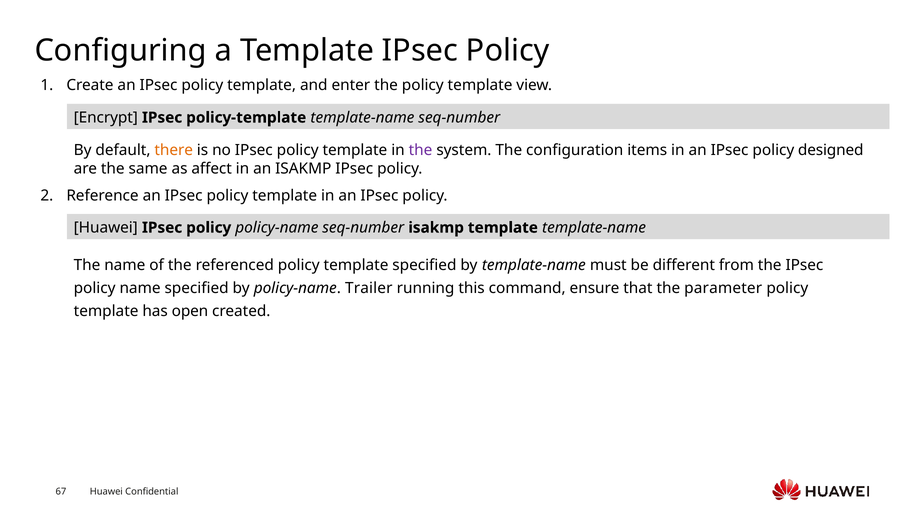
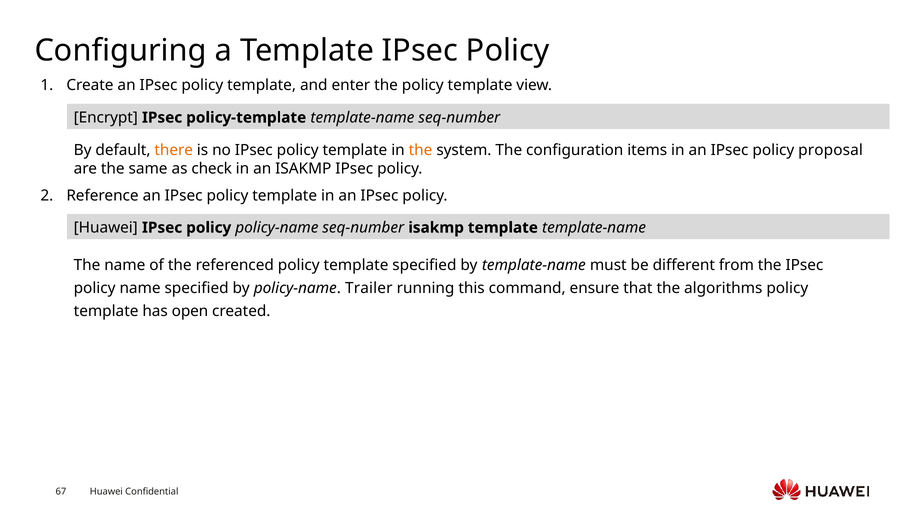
the colour: purple -> orange (421, 150)
designed: designed -> proposal (831, 150)
affect: affect -> check (212, 169)
parameter: parameter -> algorithms (723, 288)
